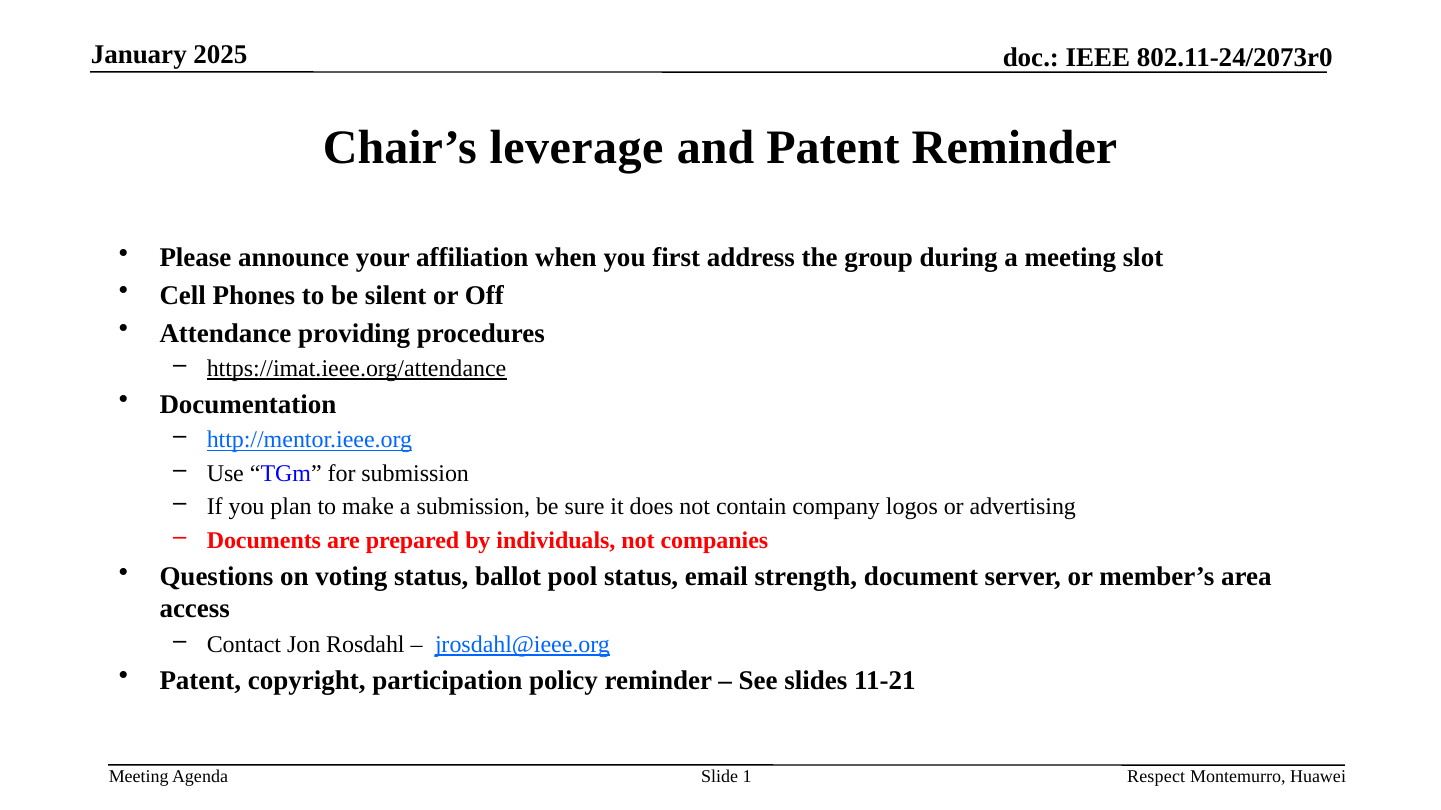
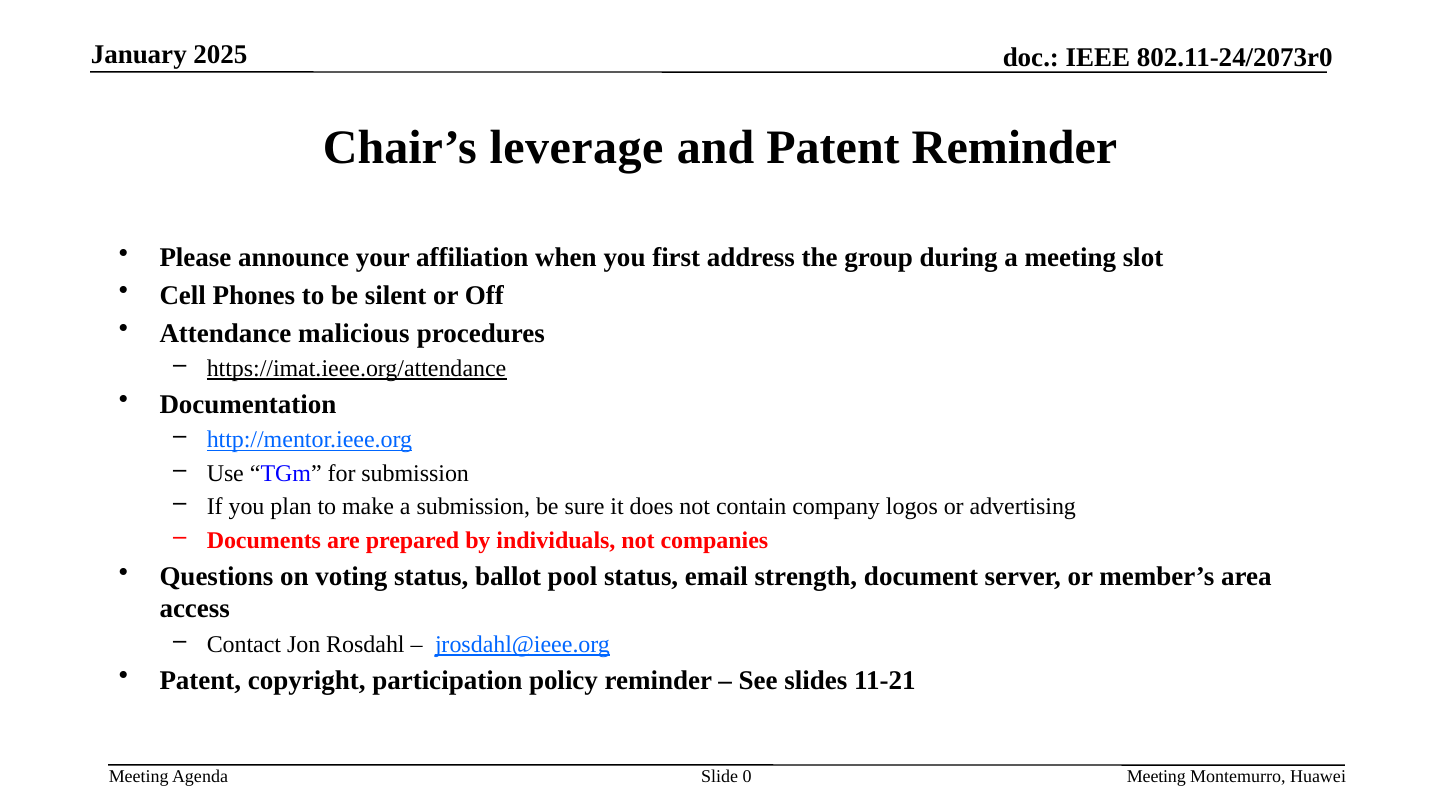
providing: providing -> malicious (354, 333)
1: 1 -> 0 (747, 777)
Respect: Respect -> Meeting (1156, 777)
